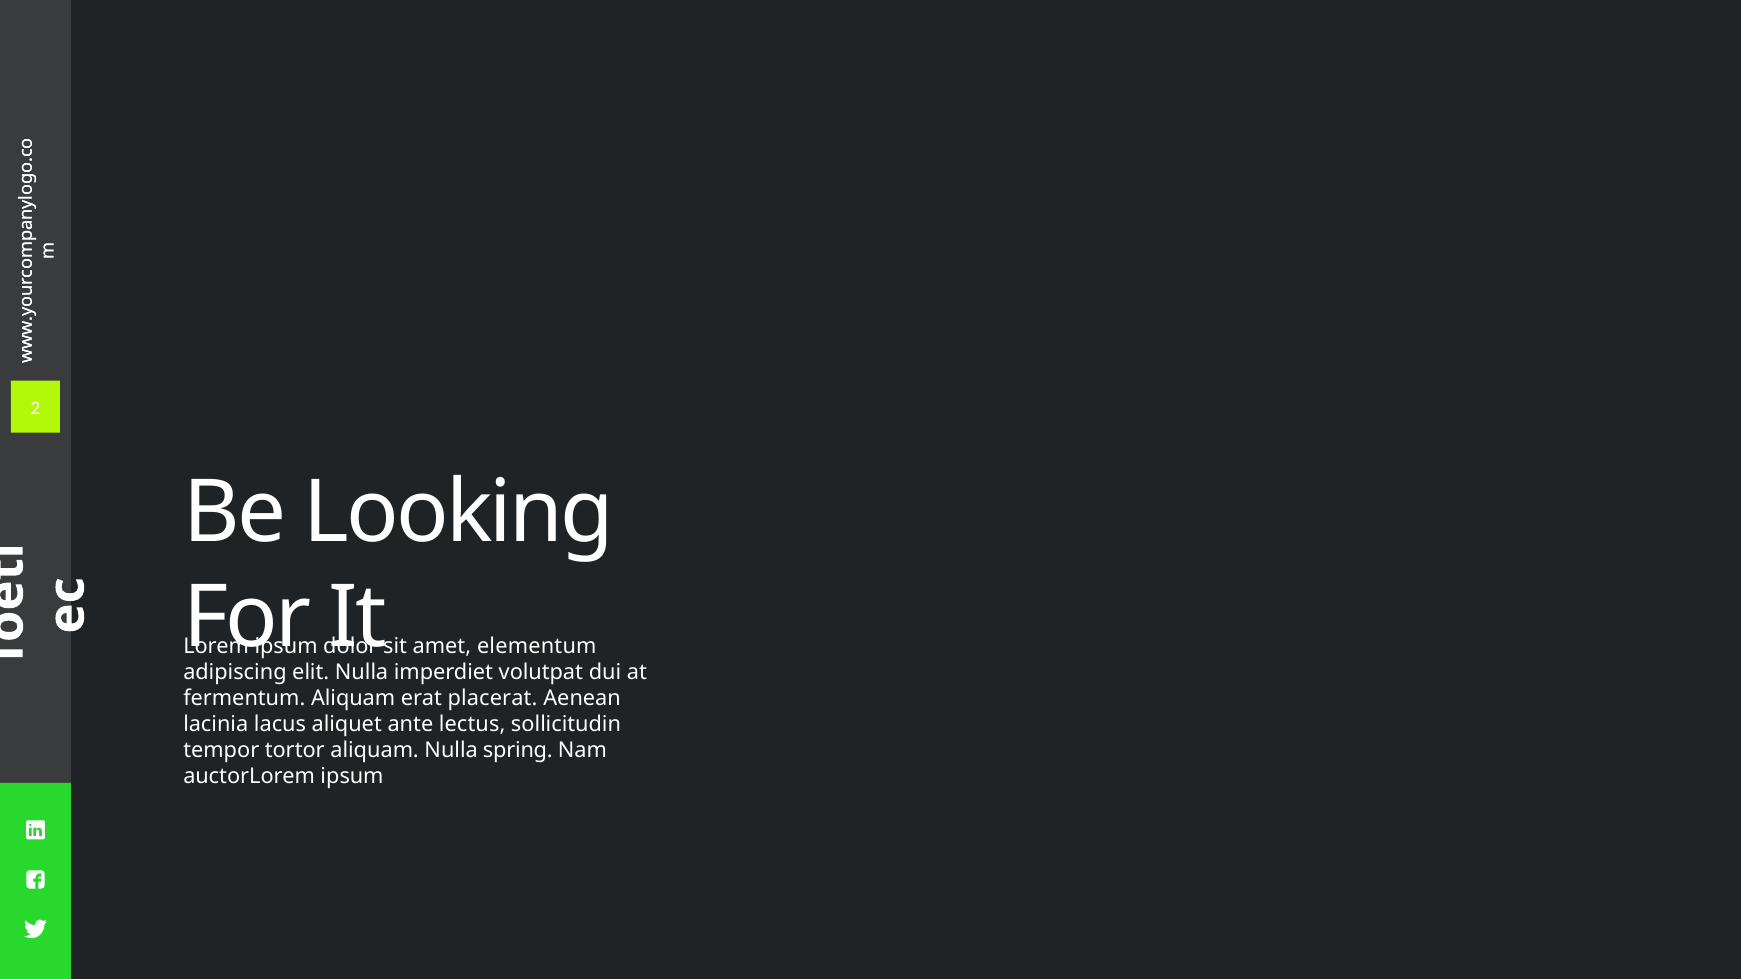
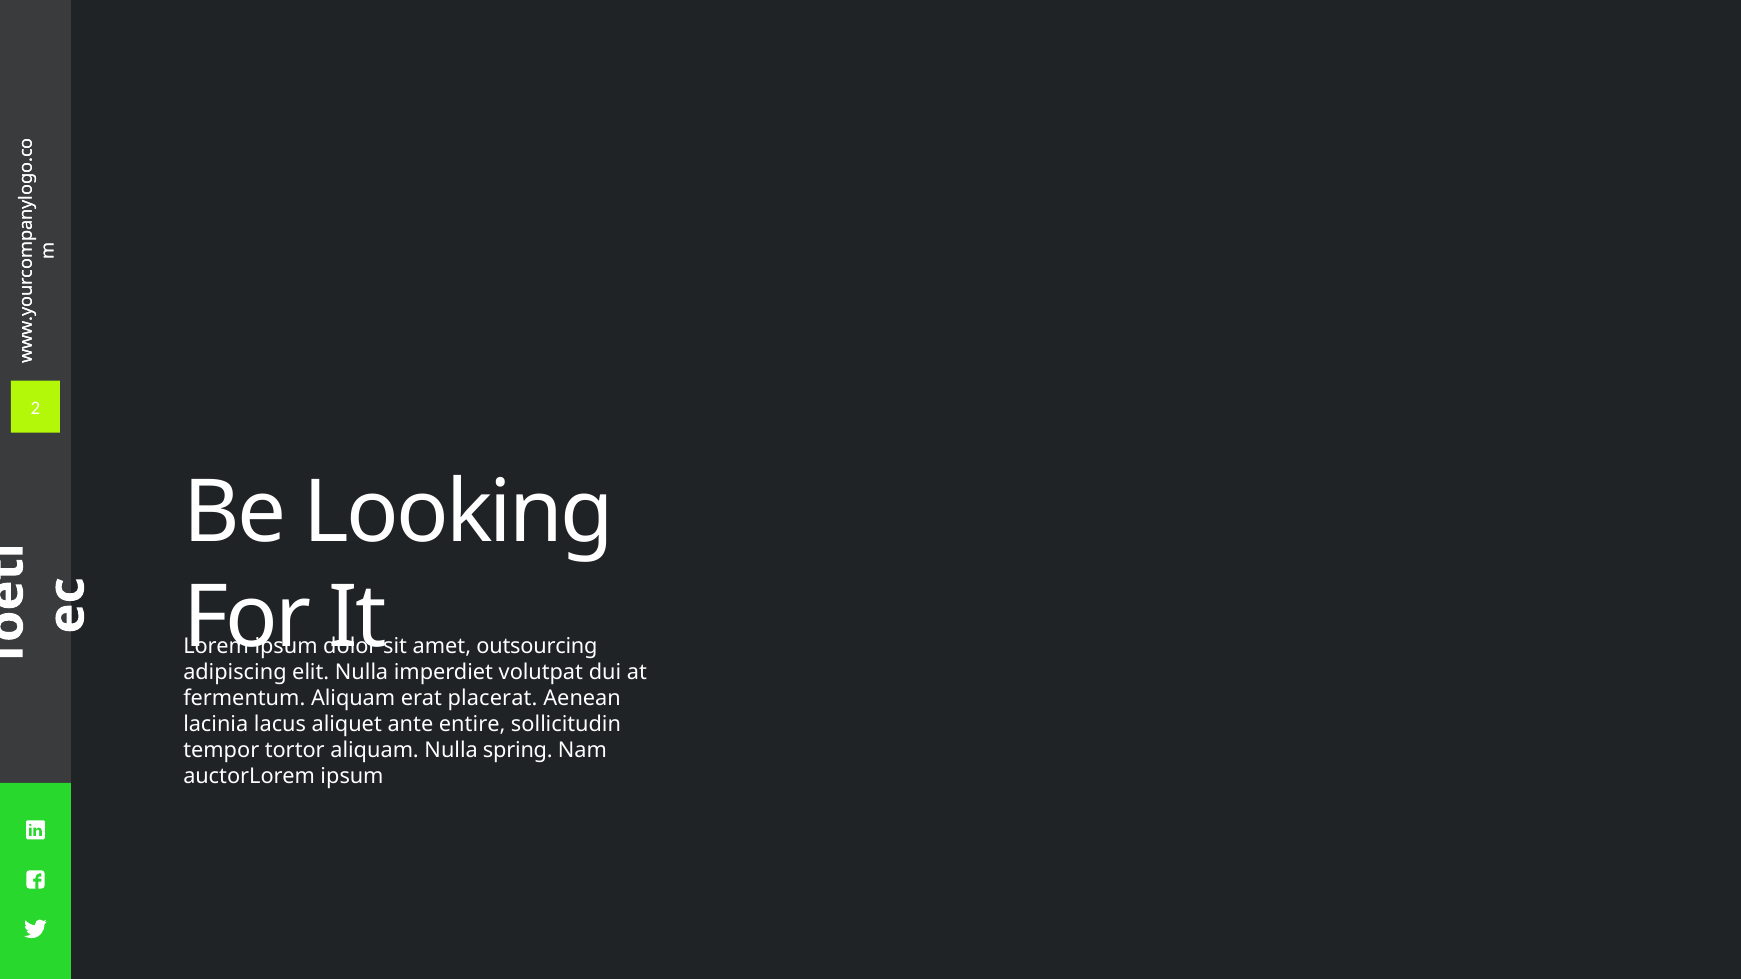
elementum: elementum -> outsourcing (537, 646)
lectus: lectus -> entire (472, 725)
